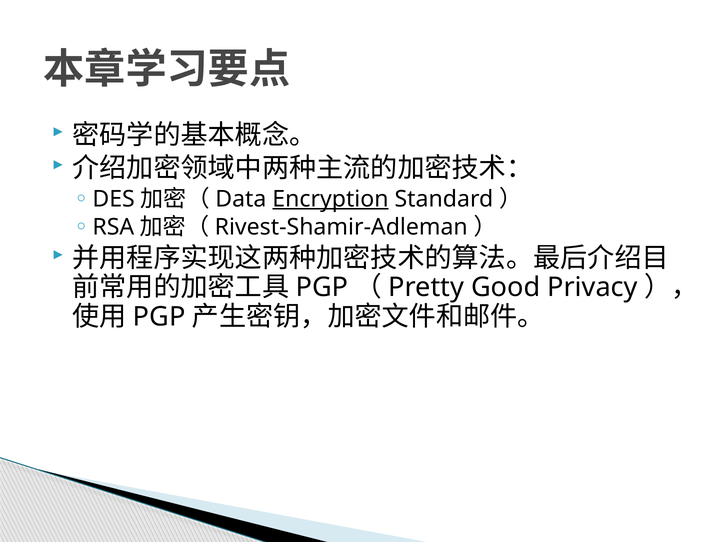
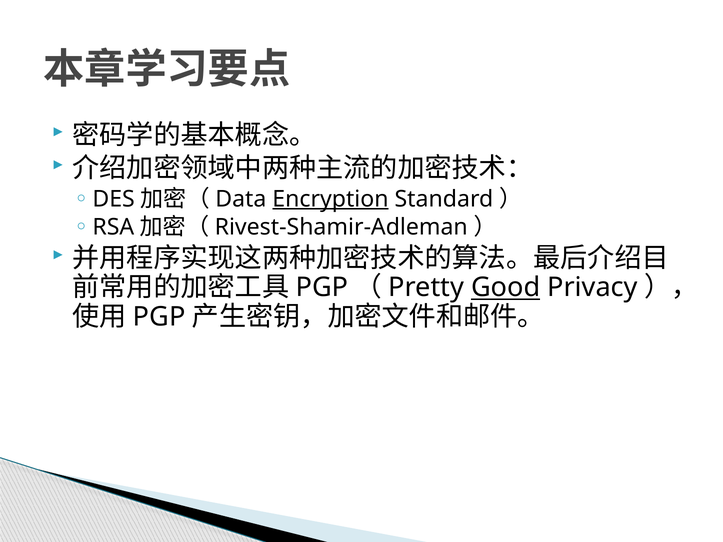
Good underline: none -> present (506, 288)
